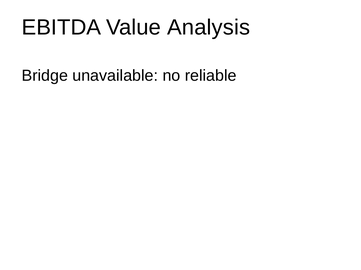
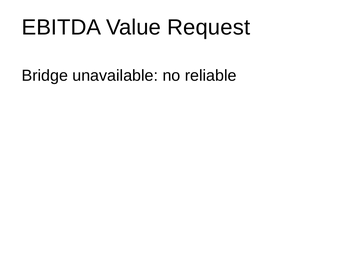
Analysis: Analysis -> Request (209, 27)
